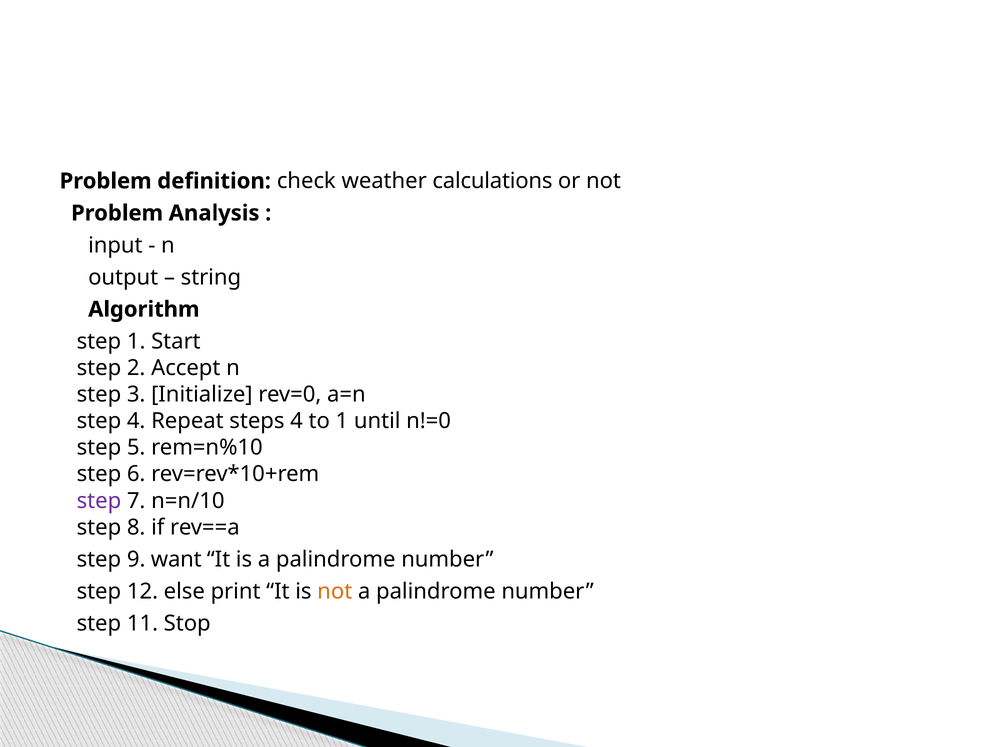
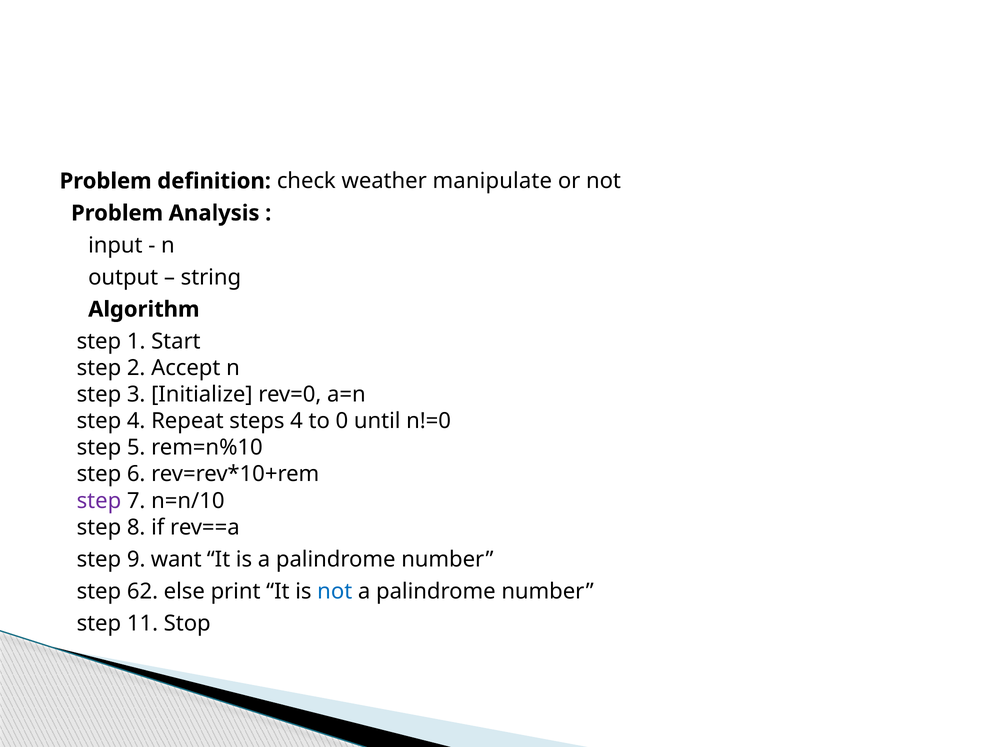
calculations: calculations -> manipulate (492, 181)
to 1: 1 -> 0 (342, 421)
12: 12 -> 62 (143, 591)
not colour: orange -> blue (335, 591)
